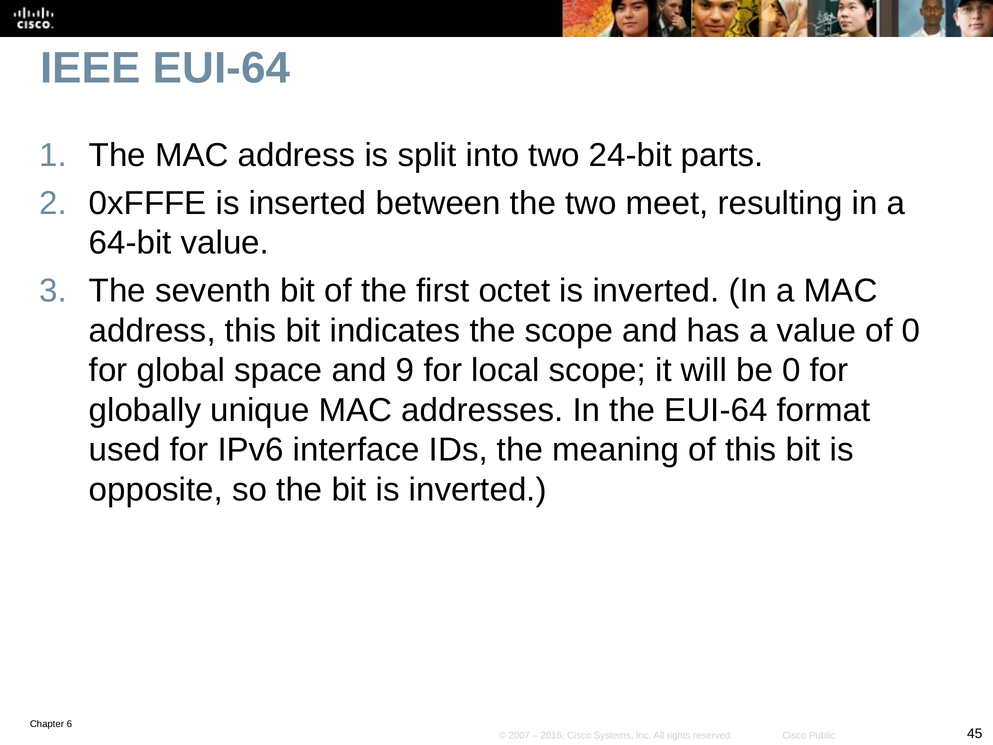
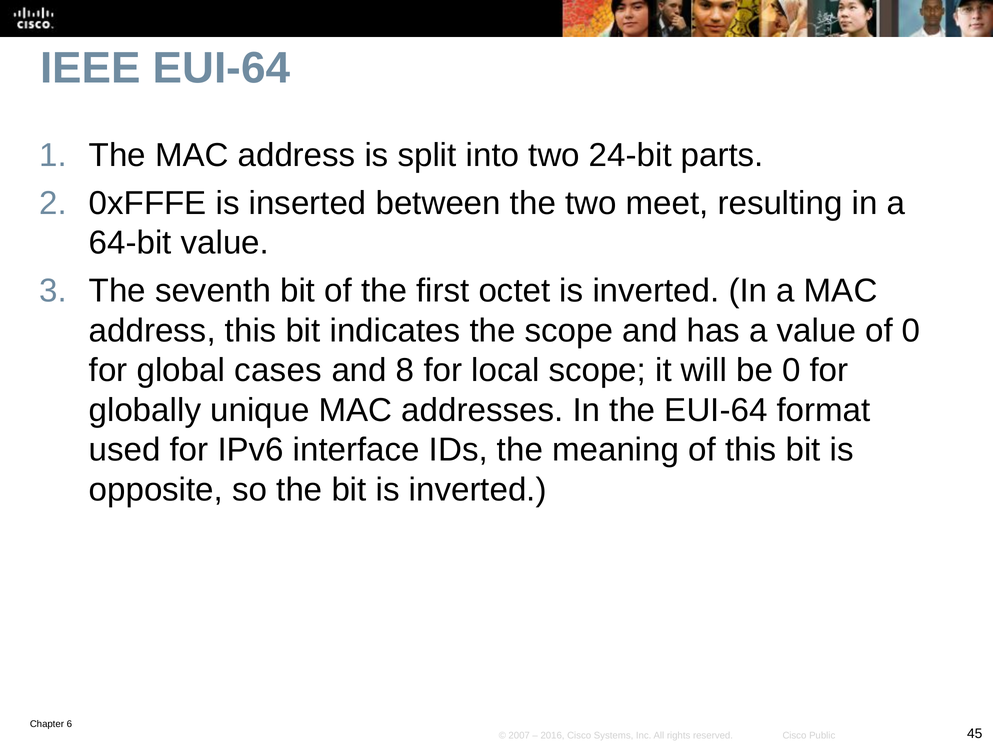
space: space -> cases (278, 370)
9: 9 -> 8 (405, 370)
